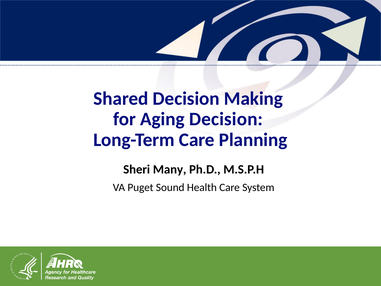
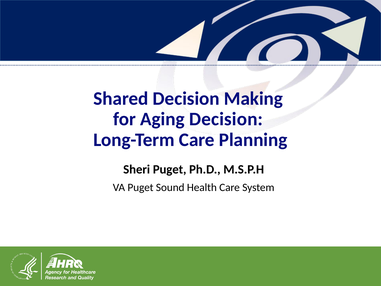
Sheri Many: Many -> Puget (170, 169)
